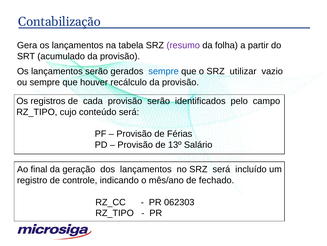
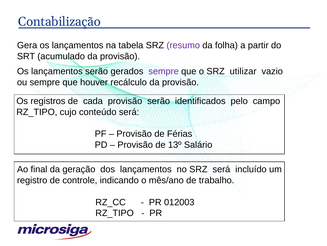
sempre colour: blue -> purple (164, 71)
fechado: fechado -> trabalho (217, 180)
062303: 062303 -> 012003 (179, 202)
